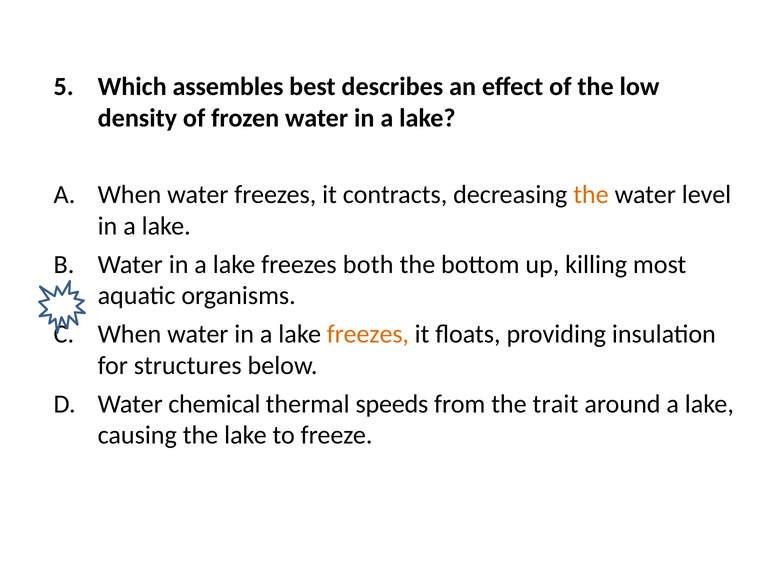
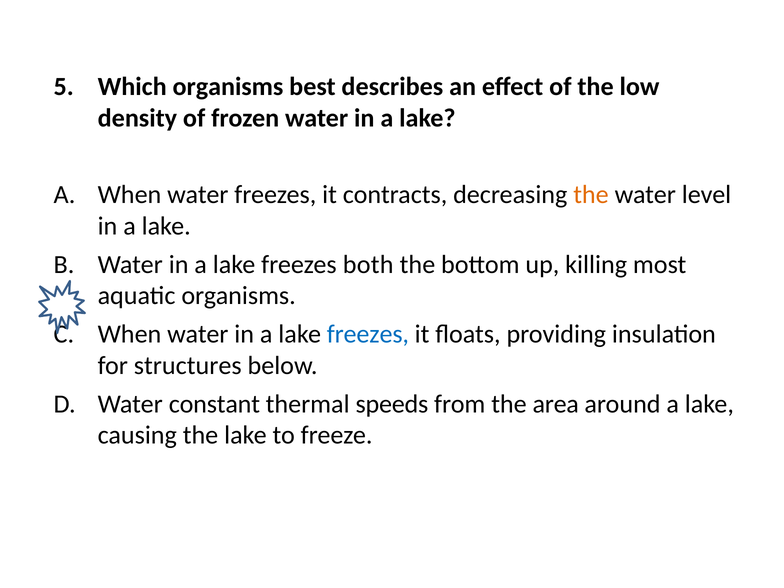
Which assembles: assembles -> organisms (228, 87)
freezes colour: orange -> blue (368, 334)
chemical: chemical -> constant (214, 404)
trait: trait -> area (556, 404)
